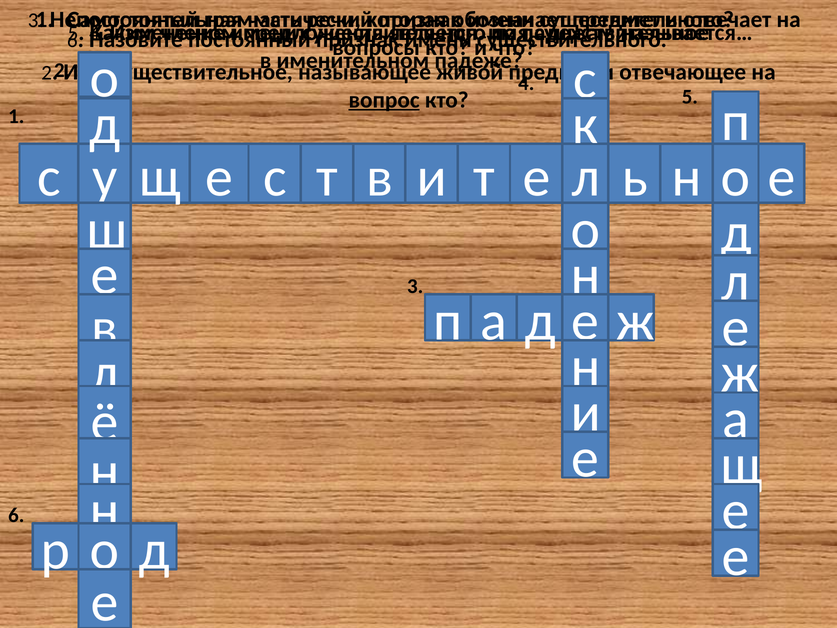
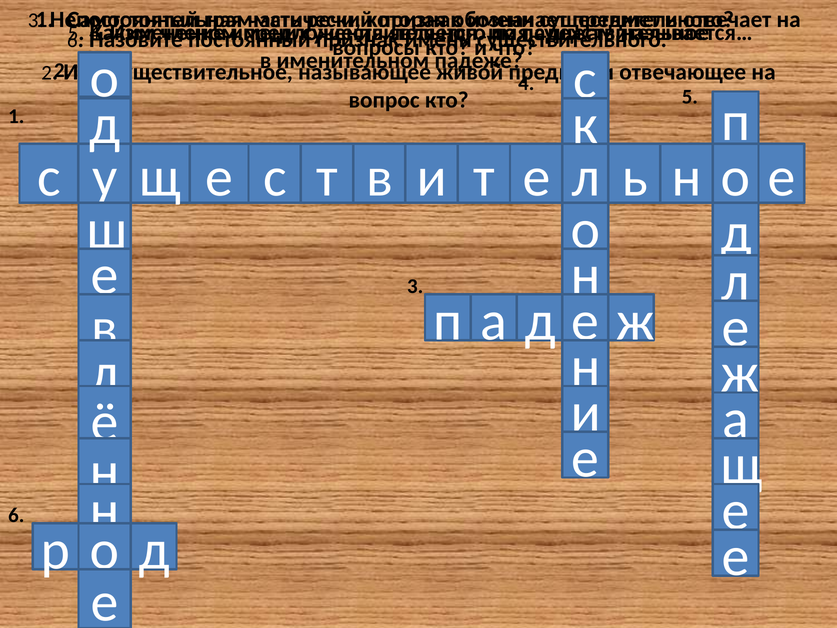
вопрос underline: present -> none (384, 100)
